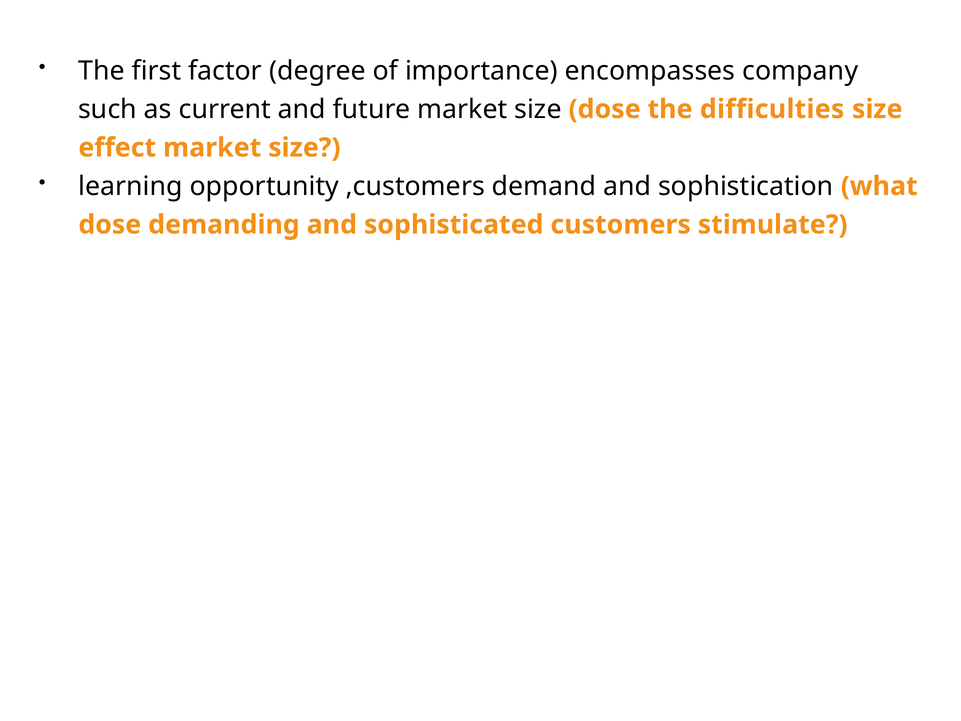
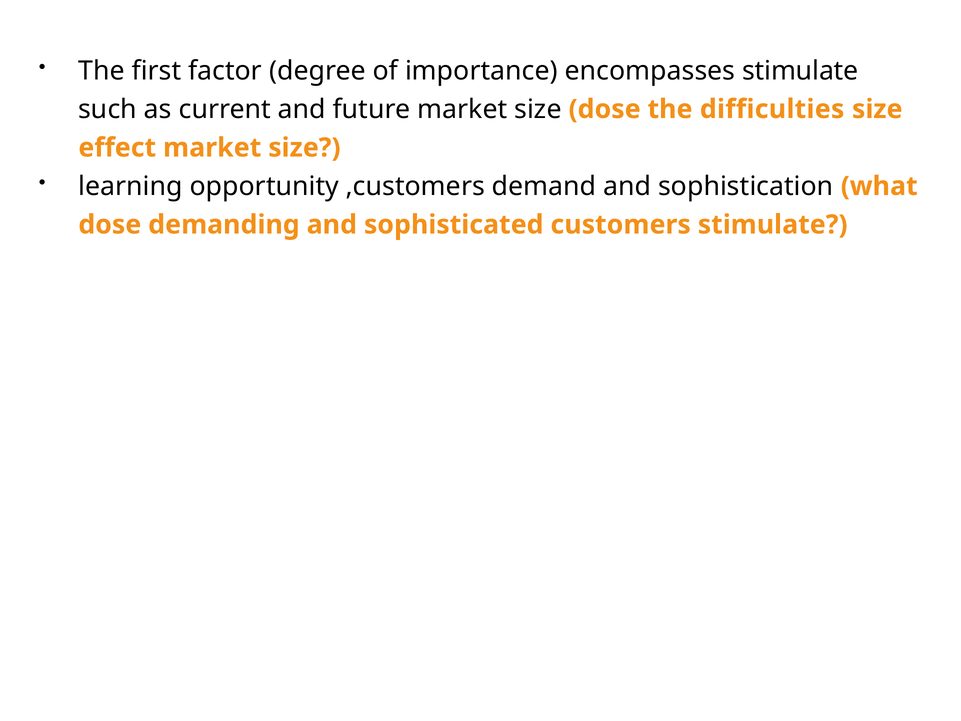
encompasses company: company -> stimulate (800, 71)
